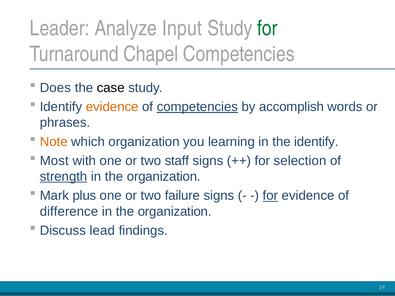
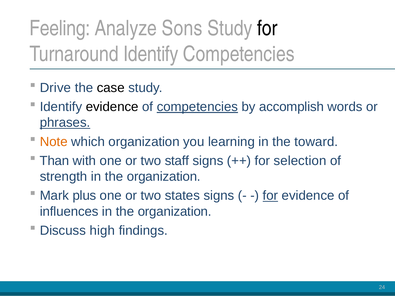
Leader: Leader -> Feeling (60, 28)
Input: Input -> Sons (182, 28)
for colour: green -> black (267, 28)
Turnaround Chapel: Chapel -> Identify (151, 54)
Does: Does -> Drive (55, 88)
evidence colour: orange -> black (112, 107)
phrases underline: none -> present (65, 123)
the identify: identify -> toward (316, 142)
Most: Most -> Than (54, 161)
strength underline: present -> none (64, 177)
failure: failure -> states (182, 196)
difference: difference -> influences (69, 212)
lead: lead -> high (102, 231)
